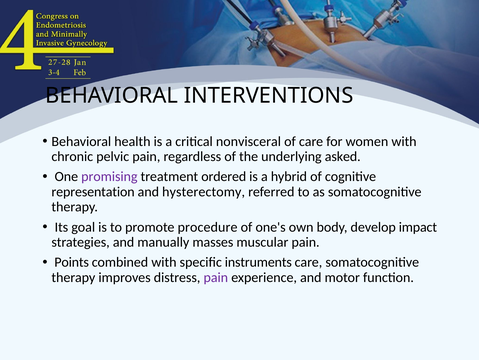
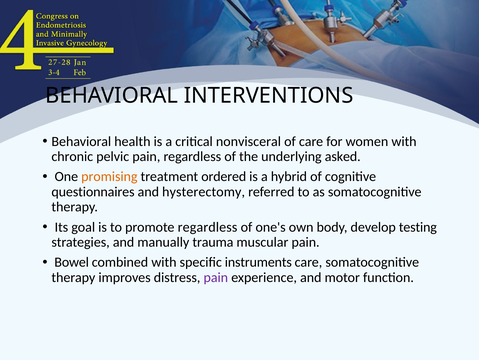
promising colour: purple -> orange (109, 176)
representation: representation -> questionnaires (93, 191)
promote procedure: procedure -> regardless (208, 227)
impact: impact -> testing (418, 227)
masses: masses -> trauma (213, 242)
Points: Points -> Bowel (72, 262)
